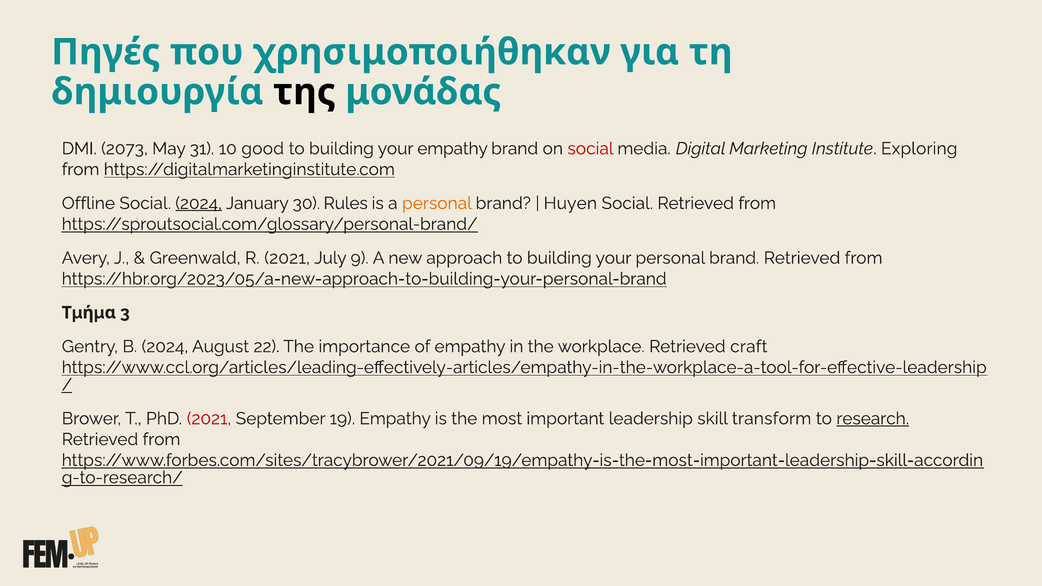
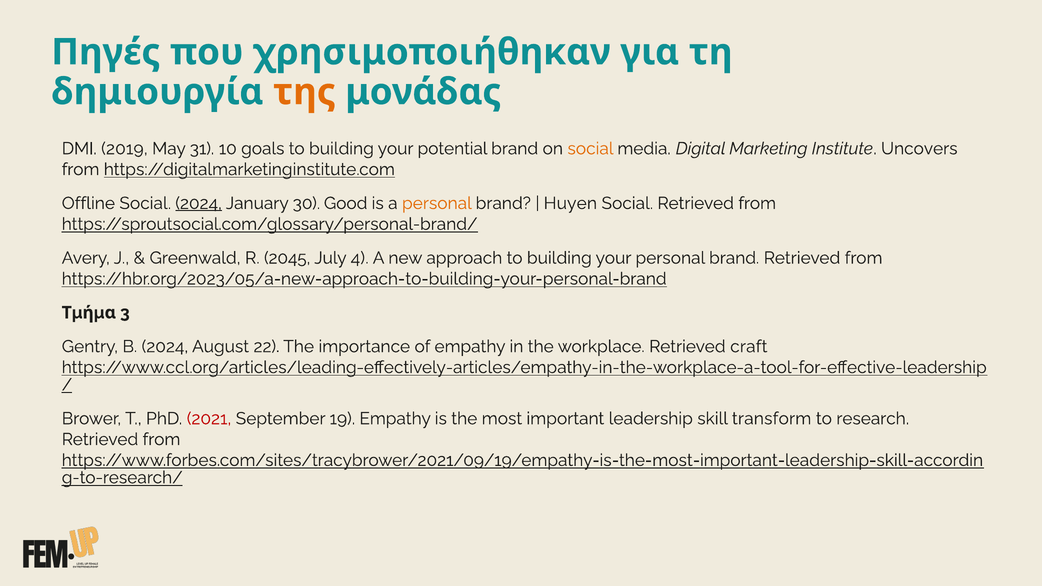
της colour: black -> orange (304, 92)
2073: 2073 -> 2019 (124, 149)
good: good -> goals (263, 149)
your empathy: empathy -> potential (453, 149)
social colour: red -> orange (590, 149)
Exploring: Exploring -> Uncovers (919, 149)
Rules: Rules -> Good (346, 203)
R 2021: 2021 -> 2045 (287, 258)
9: 9 -> 4 (360, 258)
research underline: present -> none (873, 419)
